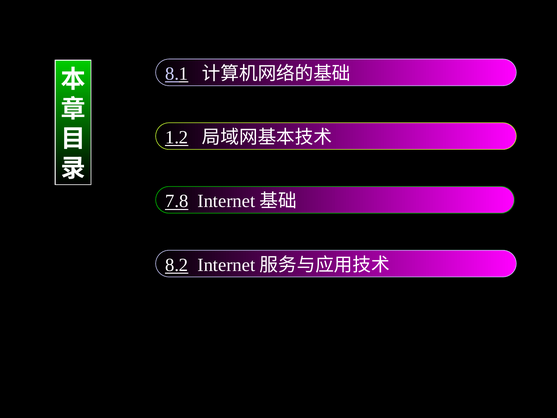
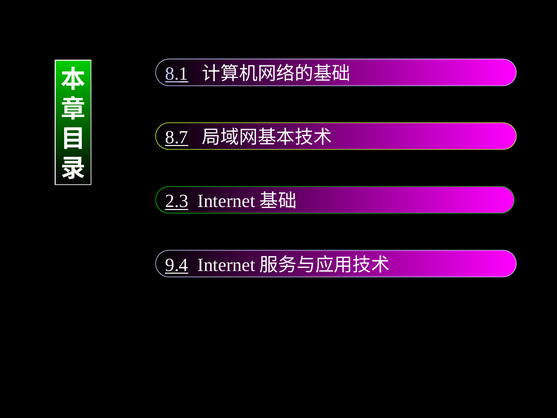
1.2: 1.2 -> 8.7 (177, 137)
7.8: 7.8 -> 2.3 (177, 201)
8.2: 8.2 -> 9.4 (177, 265)
